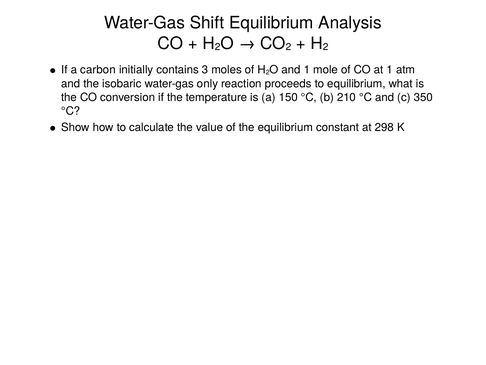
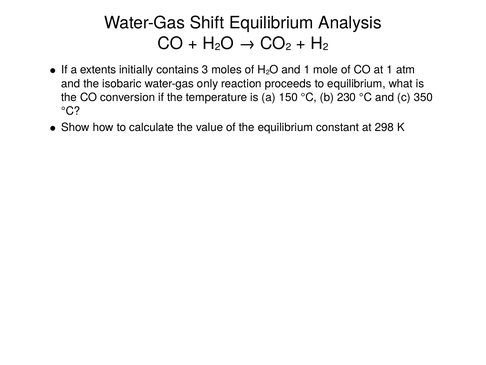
carbon: carbon -> extents (98, 70)
210: 210 -> 230 (347, 97)
